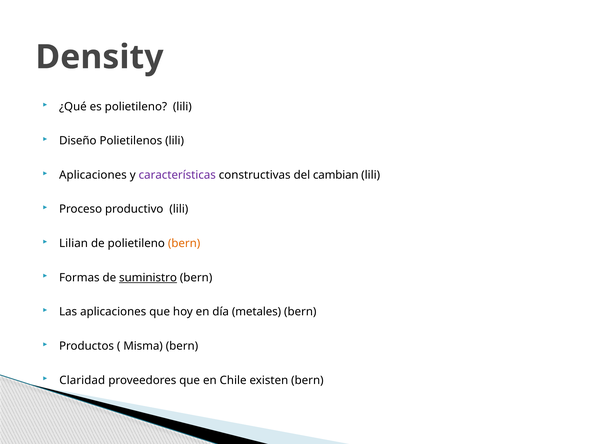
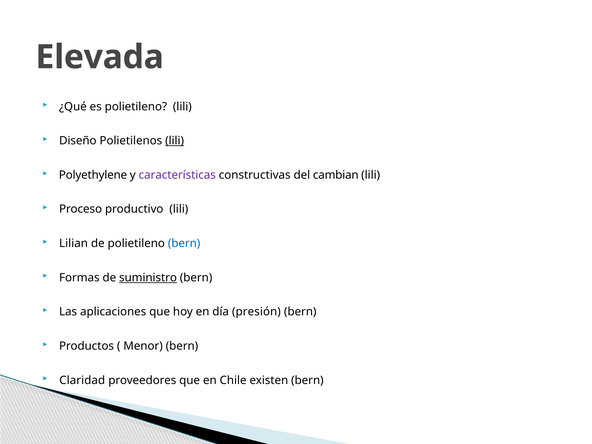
Density: Density -> Elevada (100, 57)
lili underline: none -> present (175, 141)
Aplicaciones: Aplicaciones -> Polyethylene (93, 175)
bern colour: orange -> blue (184, 243)
metales: metales -> presión (256, 312)
Misma: Misma -> Menor (143, 346)
